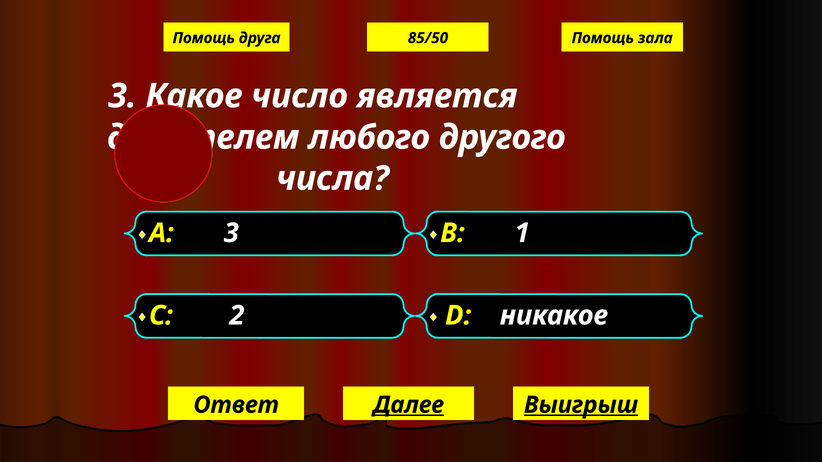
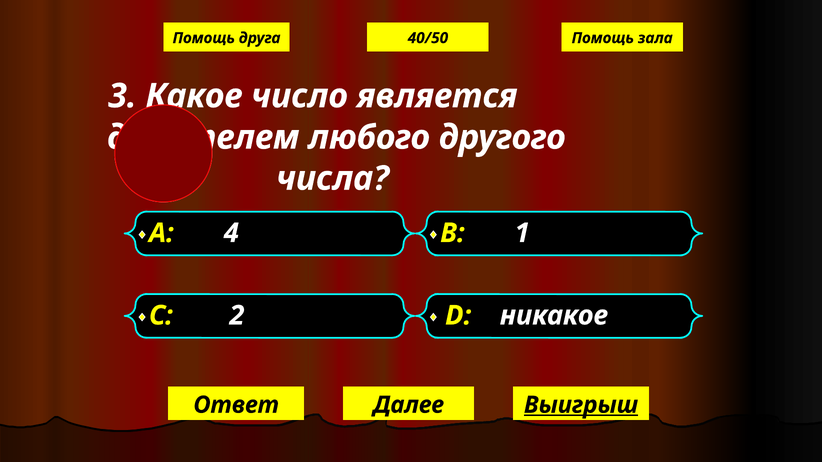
85/50: 85/50 -> 40/50 (428, 38)
А 3: 3 -> 4 (231, 233)
Далее underline: present -> none (409, 405)
